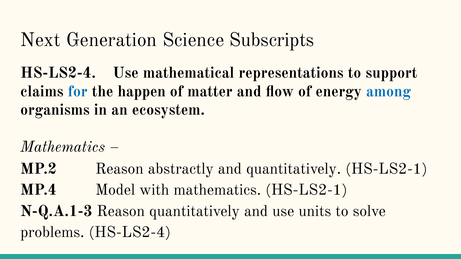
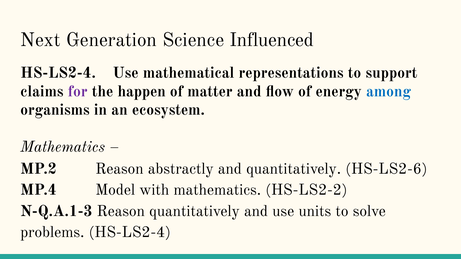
Subscripts: Subscripts -> Influenced (272, 40)
for colour: blue -> purple (78, 91)
quantitatively HS-LS2-1: HS-LS2-1 -> HS-LS2-6 (386, 169)
mathematics HS-LS2-1: HS-LS2-1 -> HS-LS2-2 (306, 190)
